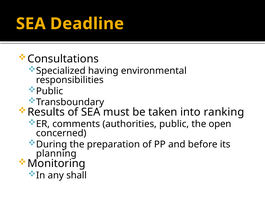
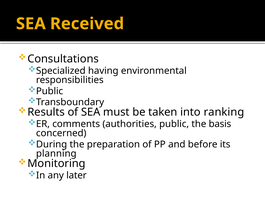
Deadline: Deadline -> Received (87, 24)
open: open -> basis (220, 124)
shall: shall -> later (77, 176)
